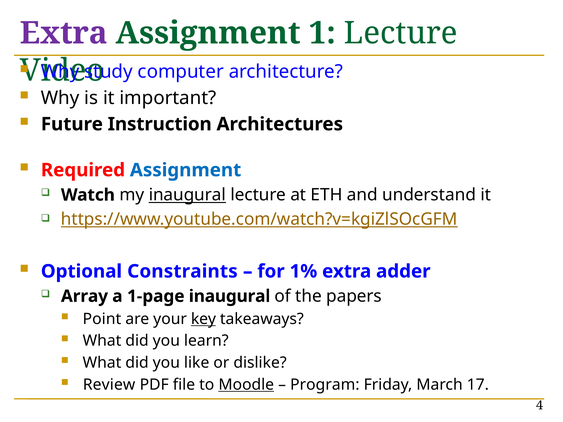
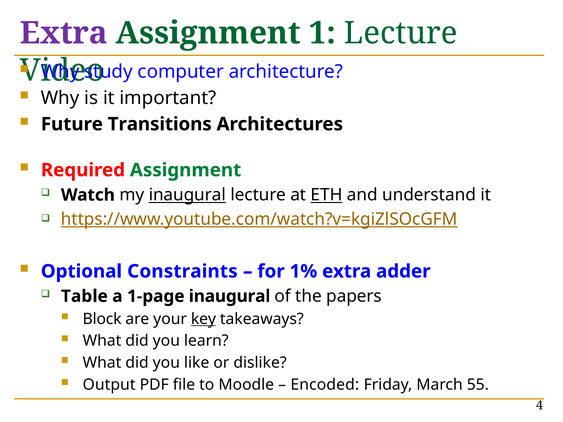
Instruction: Instruction -> Transitions (160, 124)
Assignment colour: blue -> green (186, 170)
ETH underline: none -> present (327, 195)
Array: Array -> Table (84, 296)
Point: Point -> Block (102, 319)
Review: Review -> Output (109, 385)
Moodle underline: present -> none (246, 385)
Program: Program -> Encoded (325, 385)
17: 17 -> 55 (478, 385)
